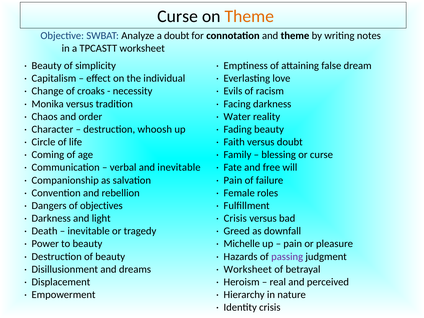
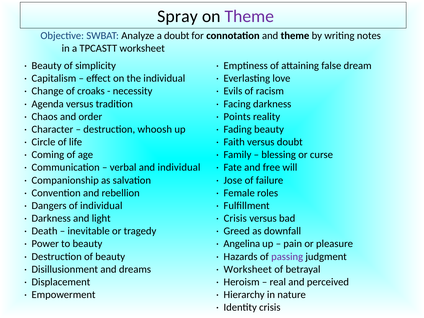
Curse: Curse -> Spray (178, 16)
Theme colour: orange -> purple (249, 16)
Monika: Monika -> Agenda (48, 104)
Water: Water -> Points (237, 117)
and inevitable: inevitable -> individual (179, 167)
Pain: Pain -> Jose (233, 180)
of objectives: objectives -> individual (101, 206)
Michelle: Michelle -> Angelina (242, 244)
